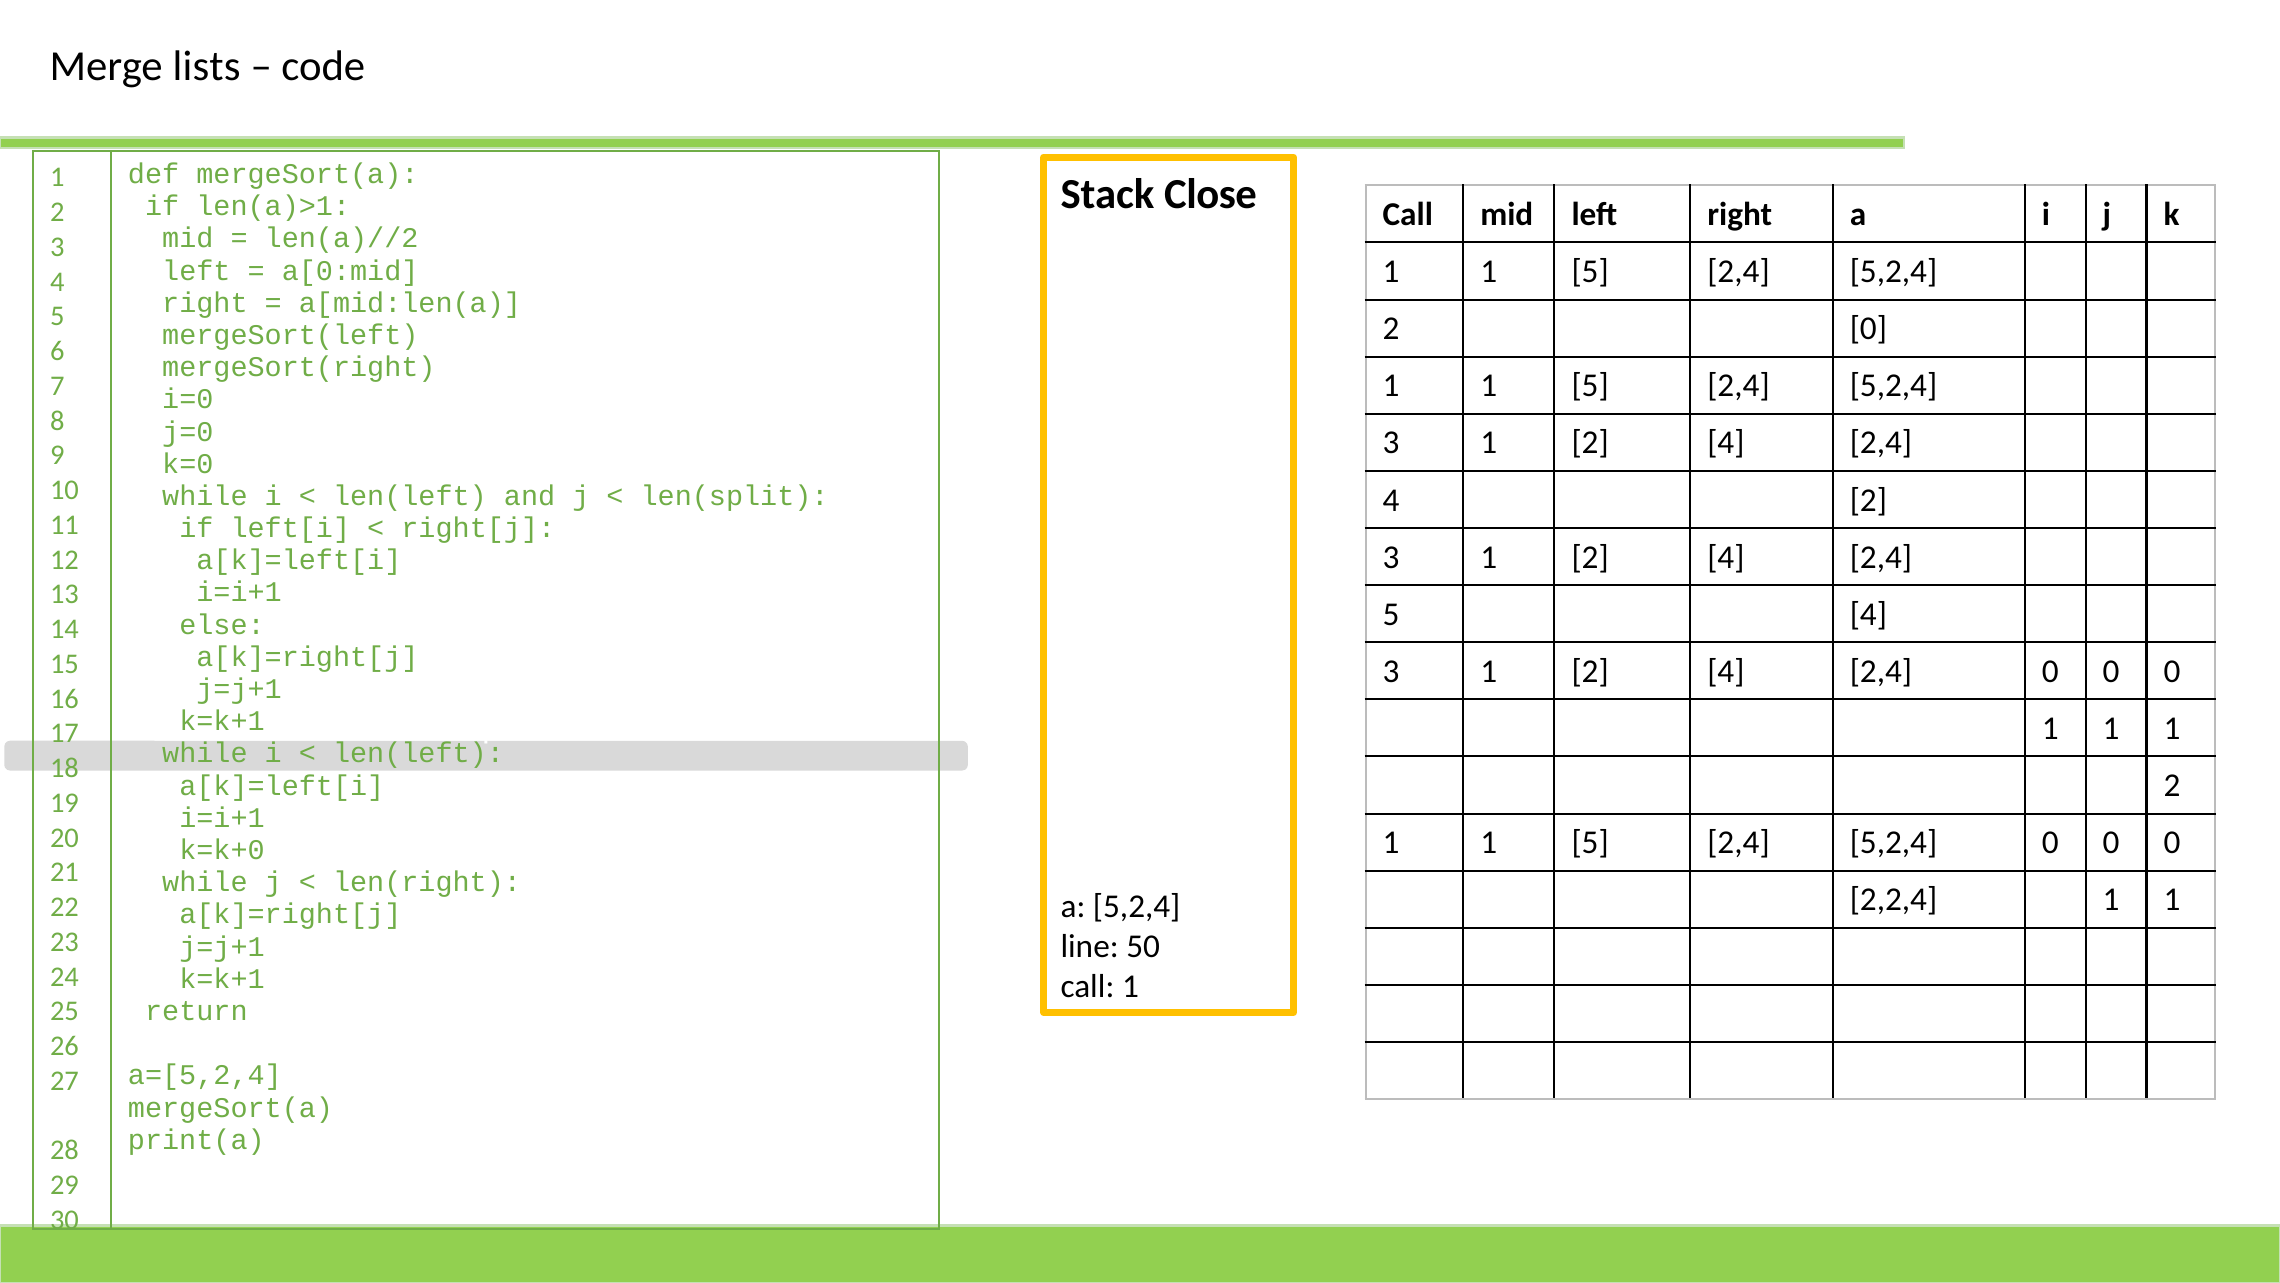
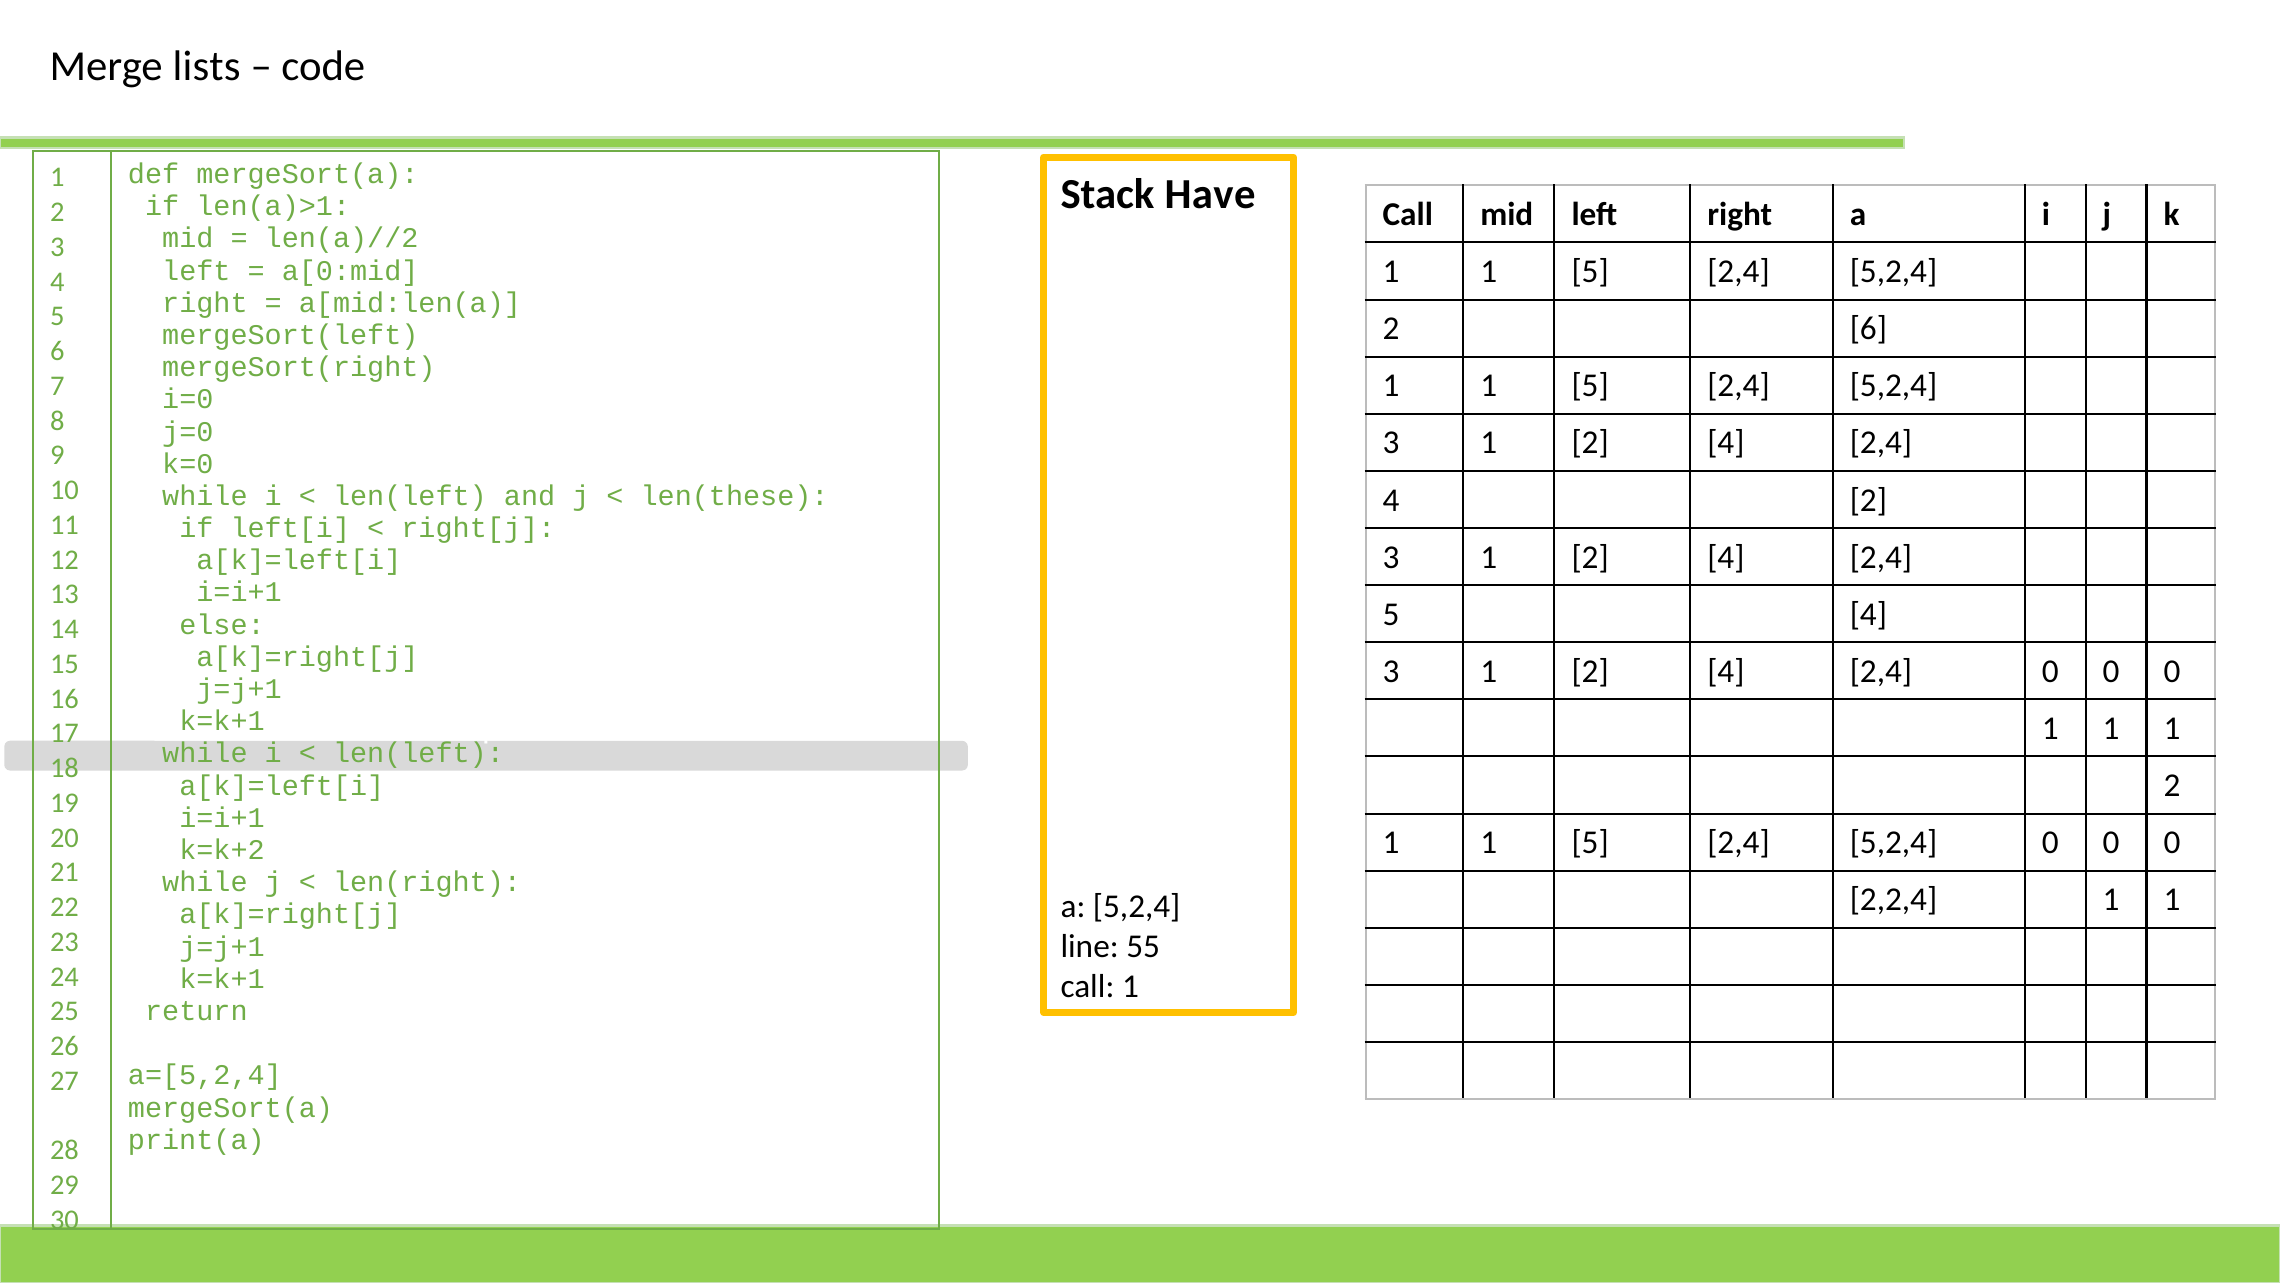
Close: Close -> Have (1210, 194)
2 0: 0 -> 6 (1868, 329)
len(split: len(split -> len(these (735, 496)
k=k+0: k=k+0 -> k=k+2 (222, 850)
50: 50 -> 55 (1143, 946)
